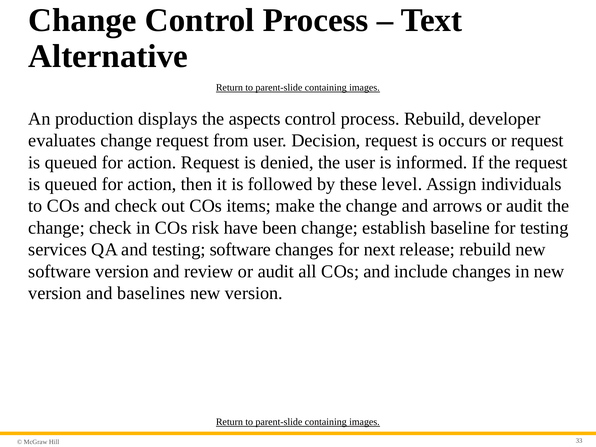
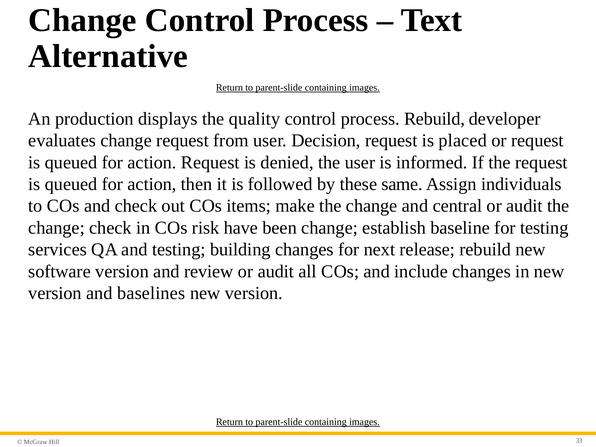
aspects: aspects -> quality (255, 119)
occurs: occurs -> placed (463, 141)
level: level -> same (402, 184)
arrows: arrows -> central (457, 206)
testing software: software -> building (240, 250)
